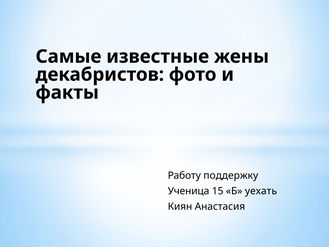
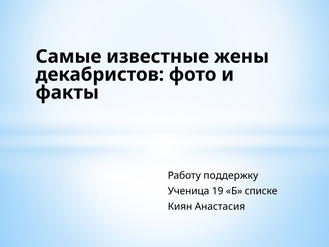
15: 15 -> 19 (218, 191)
уехать: уехать -> списке (261, 191)
